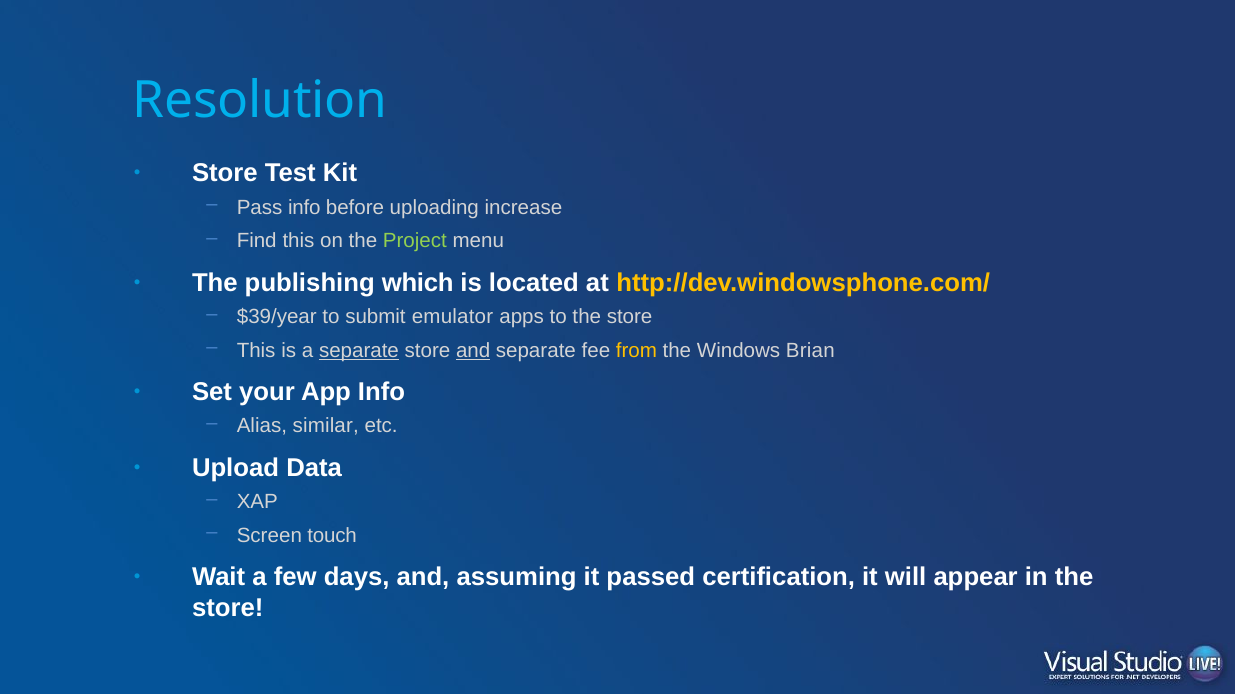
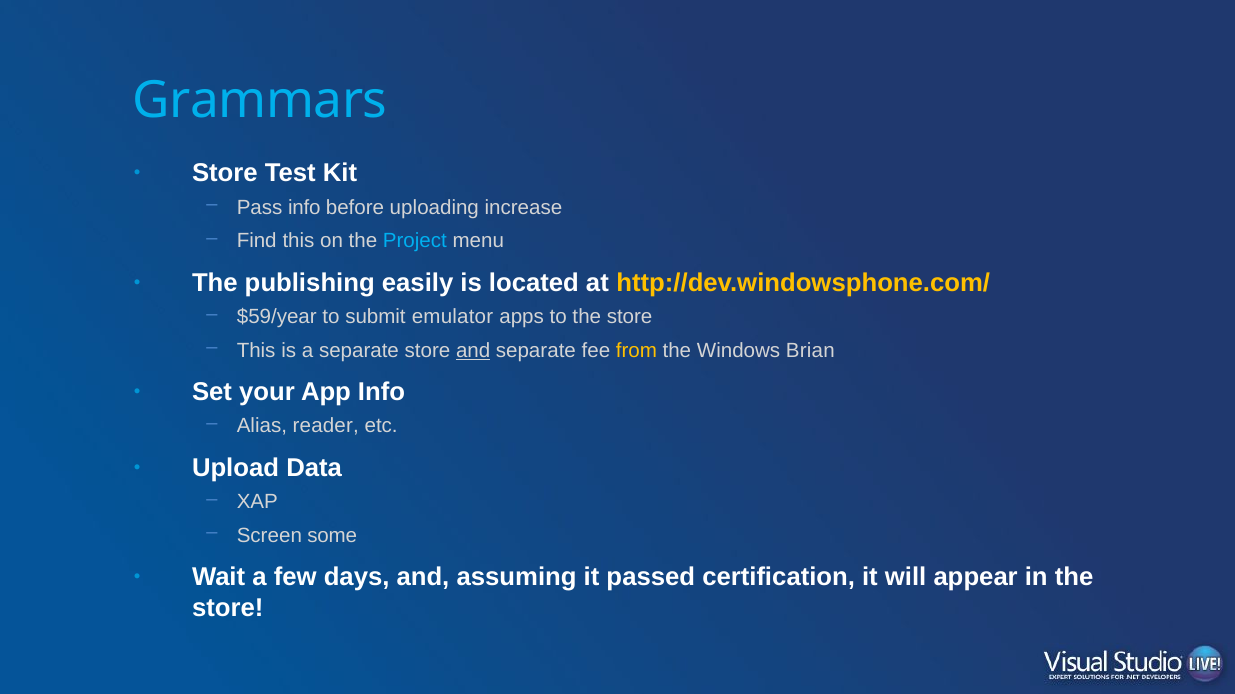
Resolution: Resolution -> Grammars (260, 101)
Project colour: light green -> light blue (415, 241)
which: which -> easily (418, 283)
$39/year: $39/year -> $59/year (277, 317)
separate underline: present -> none (359, 351)
similar: similar -> reader (326, 427)
touch: touch -> some (332, 536)
